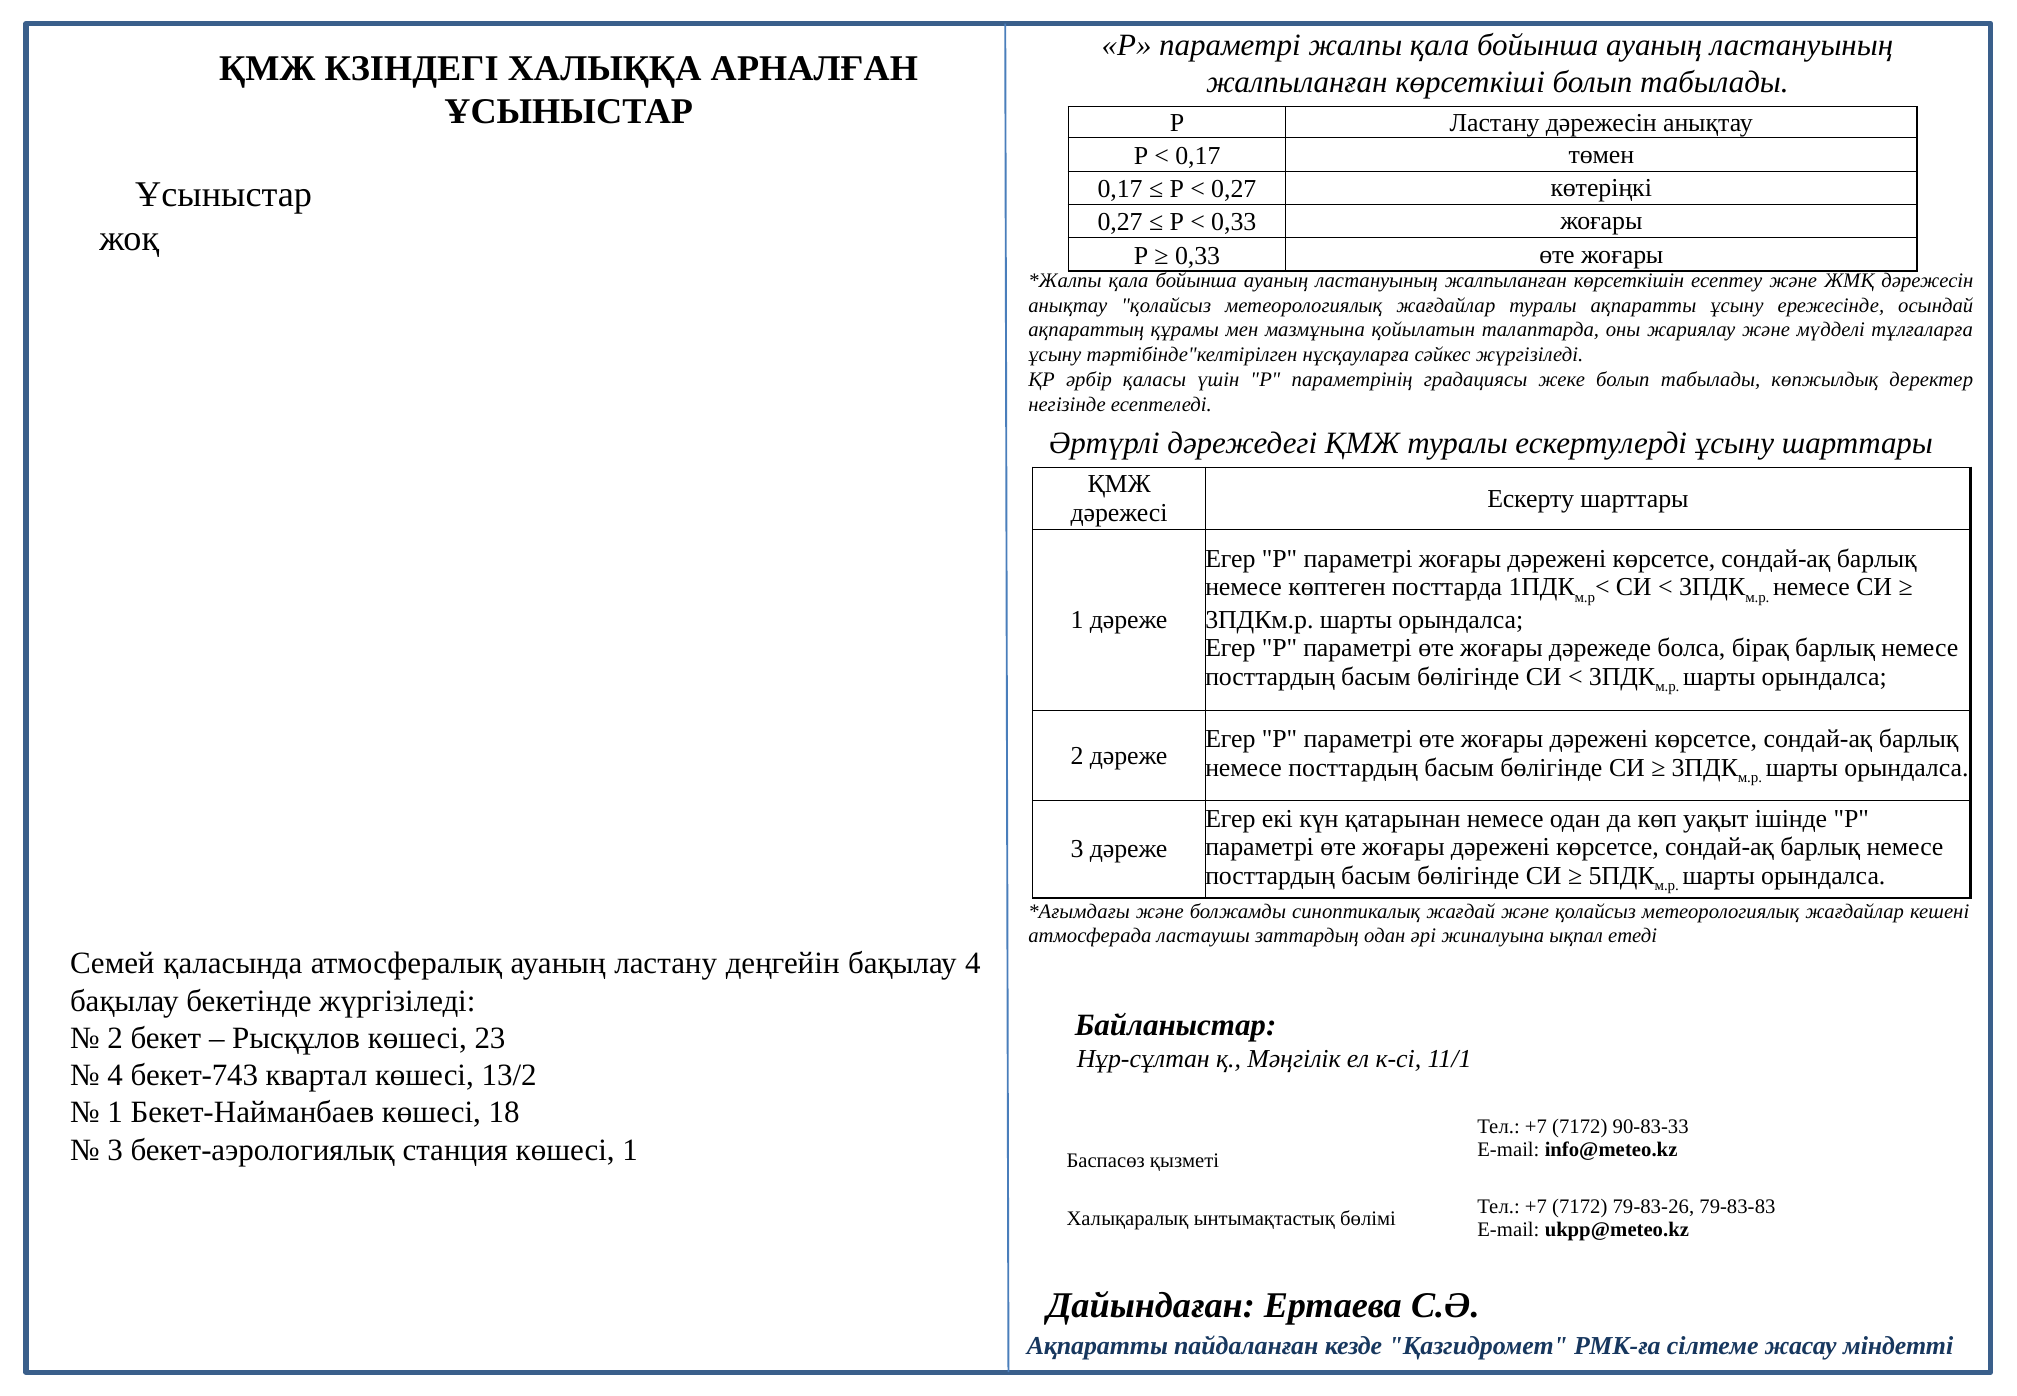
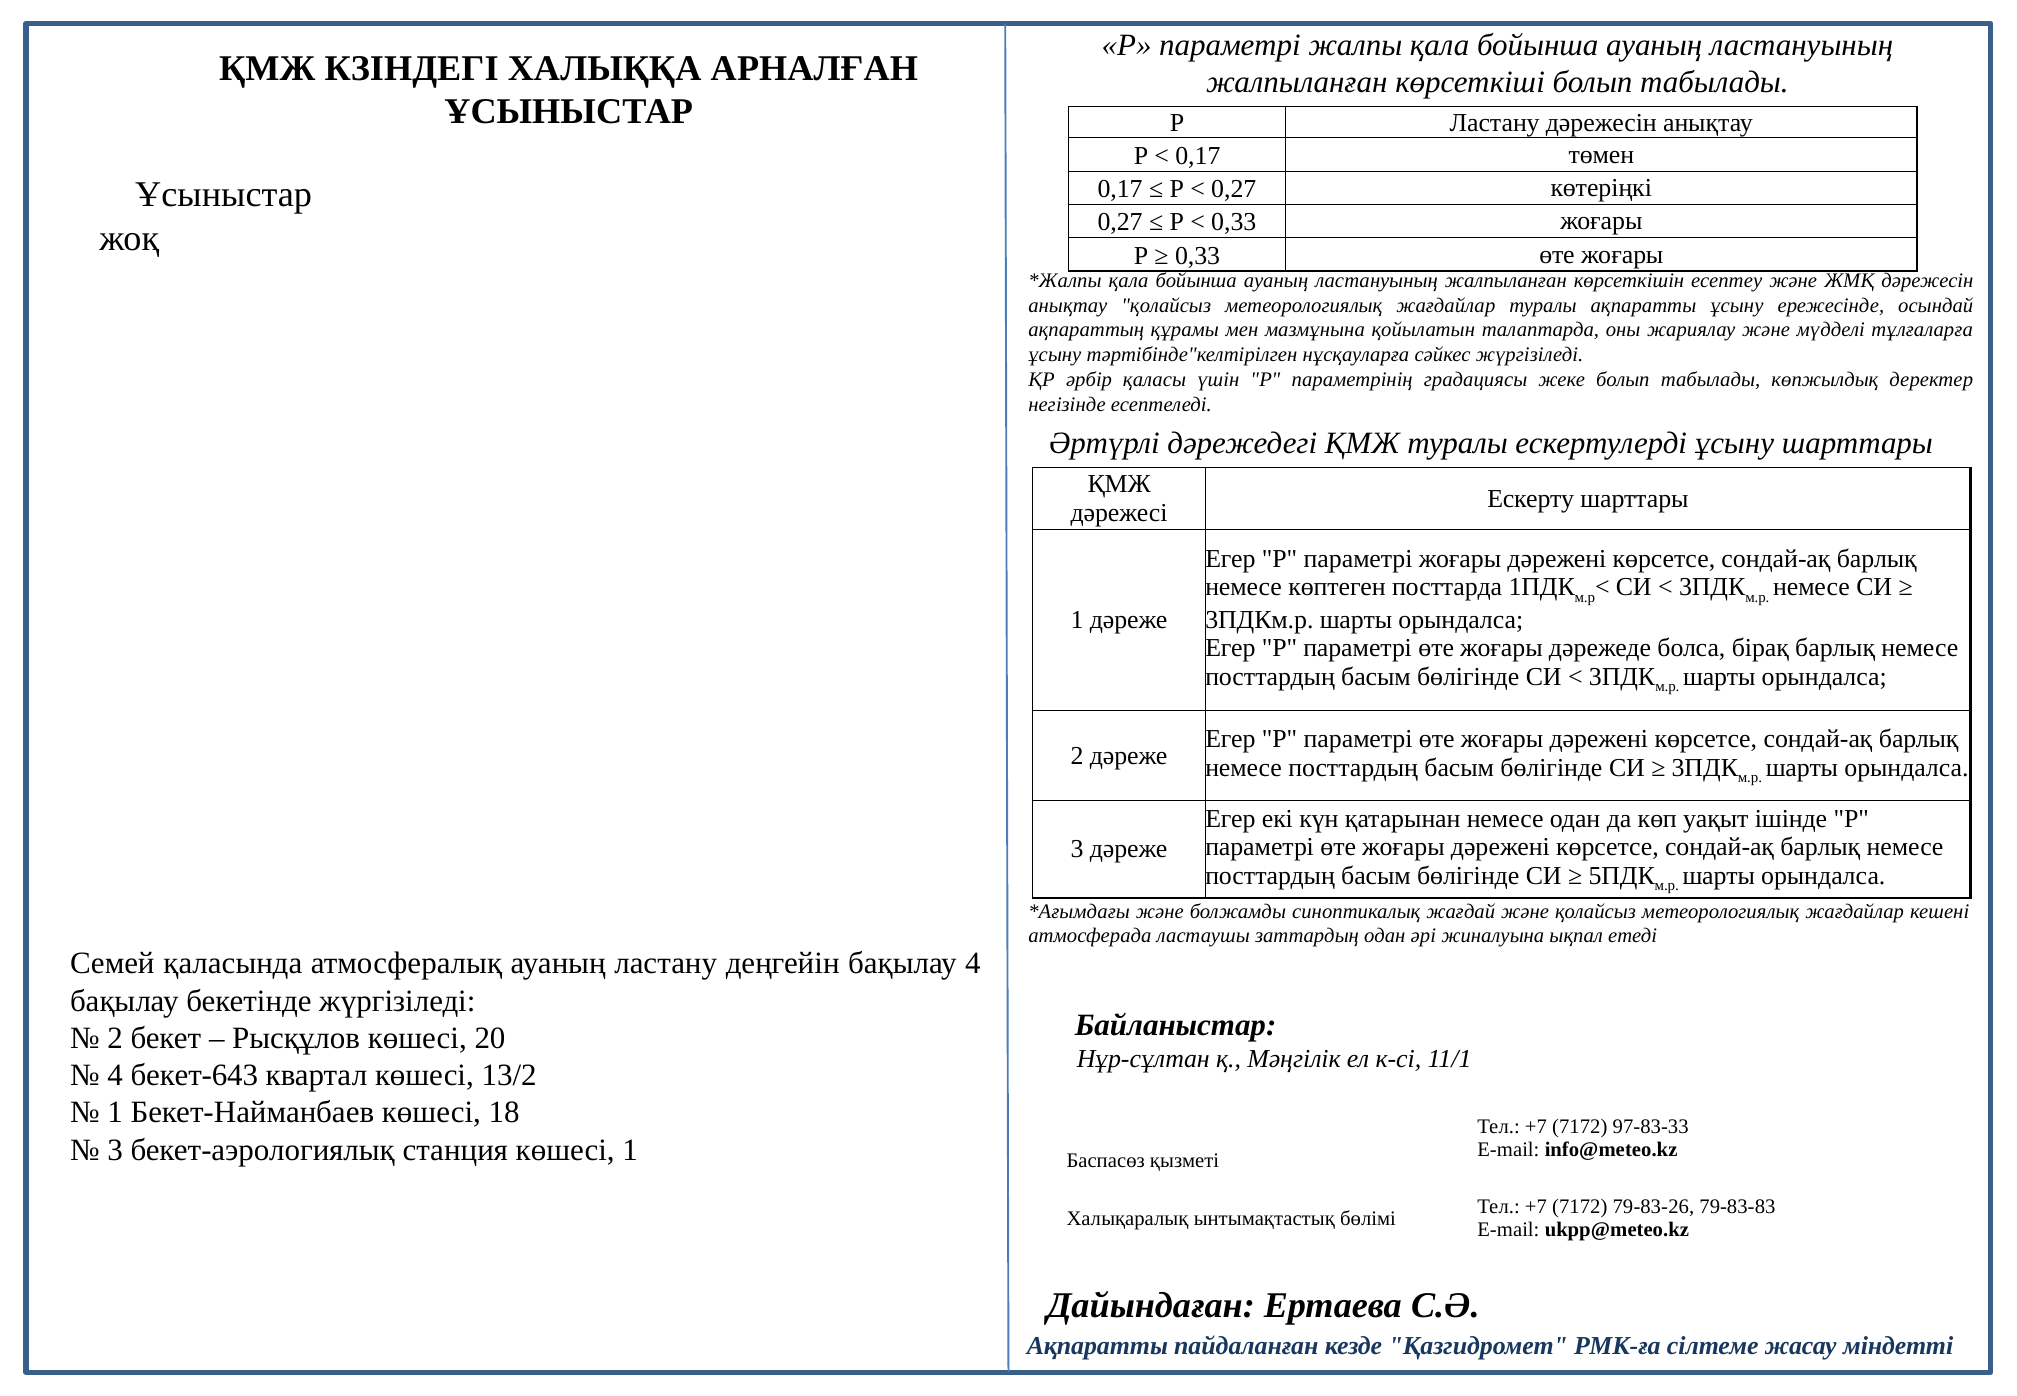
23: 23 -> 20 (490, 1038)
бекет-743: бекет-743 -> бекет-643 (194, 1076)
90-83-33: 90-83-33 -> 97-83-33 (1651, 1127)
